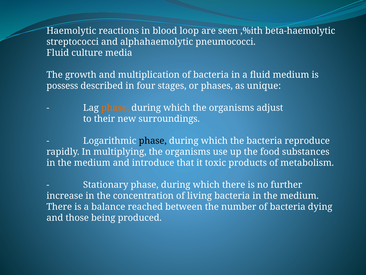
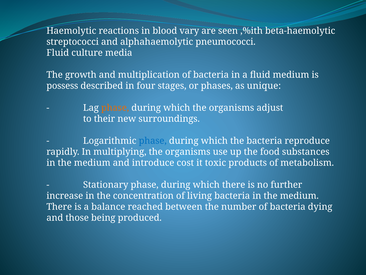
loop: loop -> vary (189, 31)
phase colour: black -> blue (153, 141)
that: that -> cost (185, 163)
